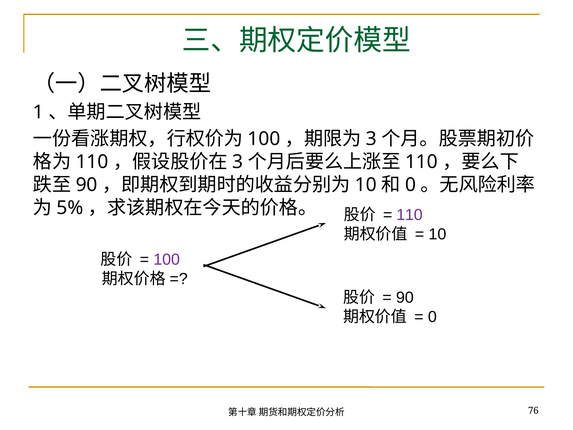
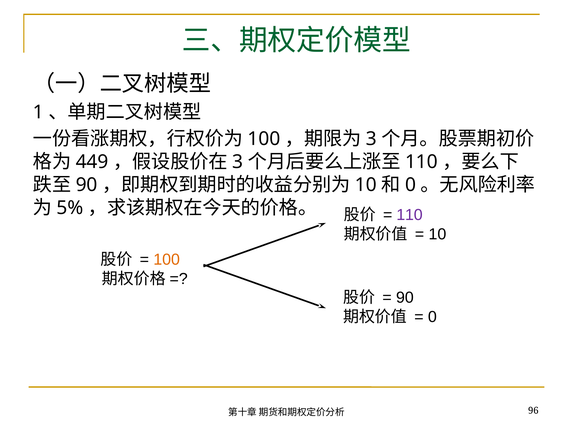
110: 110 -> 449 (92, 162)
100 colour: purple -> orange (167, 260)
76: 76 -> 96 (533, 410)
